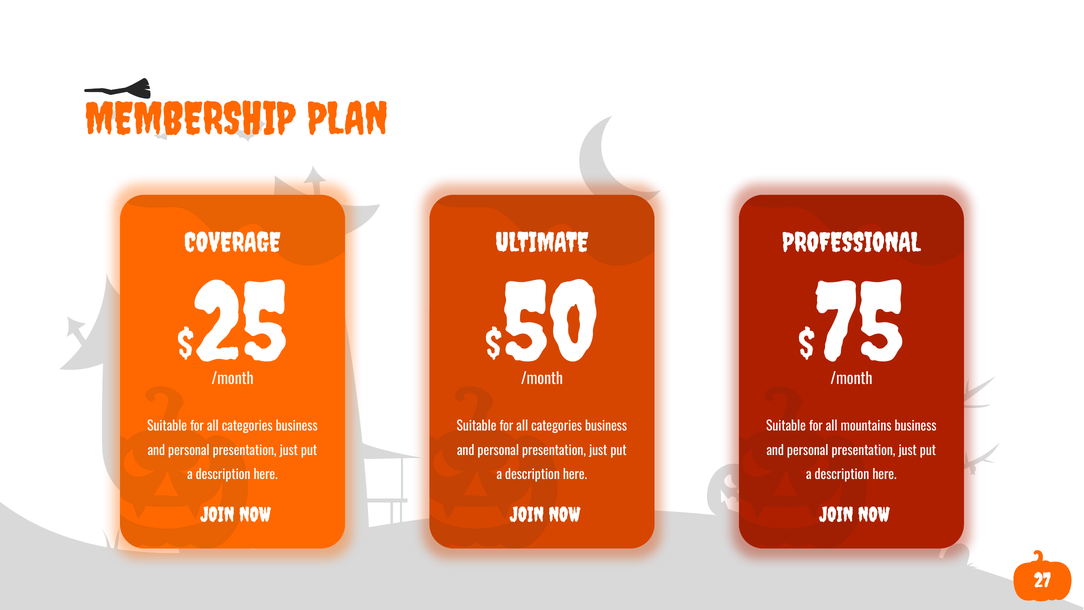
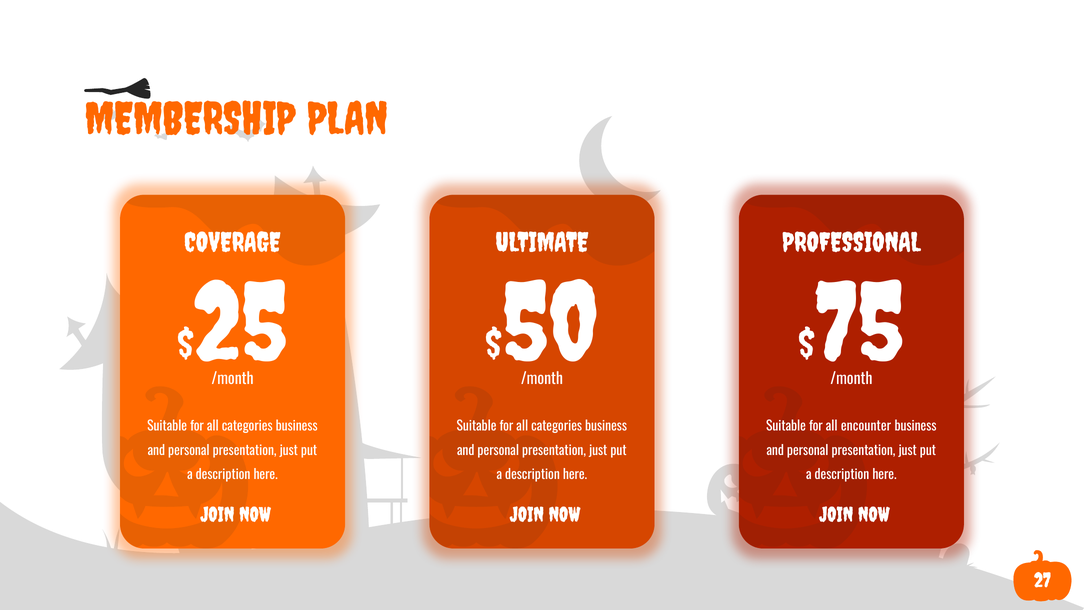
mountains: mountains -> encounter (866, 426)
